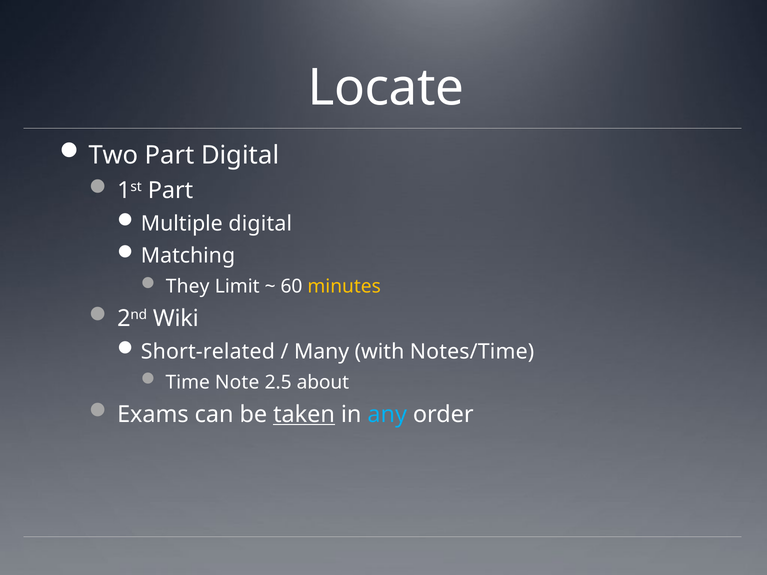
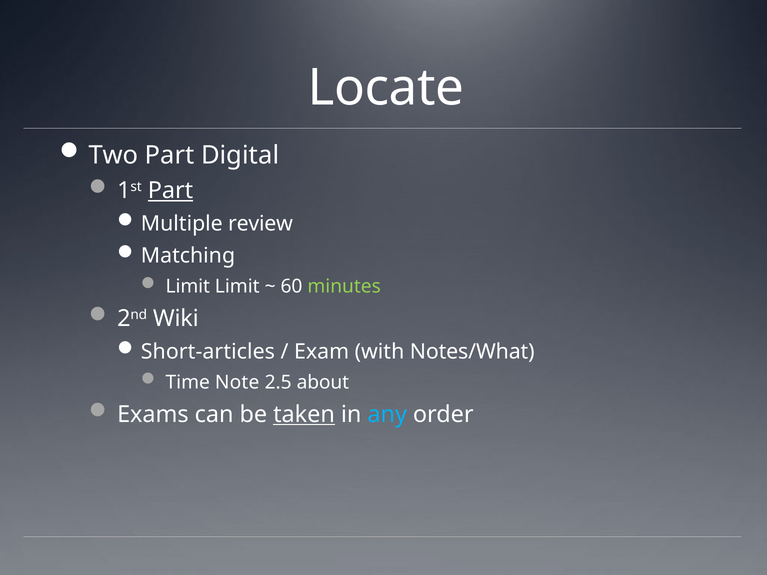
Part underline: none -> present (170, 191)
Multiple digital: digital -> review (261, 224)
They: They -> Limit (188, 286)
minutes colour: yellow -> light green (344, 286)
Short-related: Short-related -> Short-articles (208, 352)
Many: Many -> Exam (322, 352)
Notes/Time: Notes/Time -> Notes/What (472, 352)
